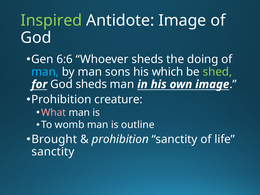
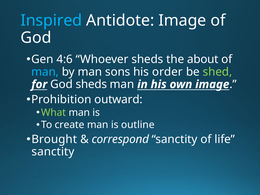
Inspired colour: light green -> light blue (51, 21)
6:6: 6:6 -> 4:6 (65, 59)
doing: doing -> about (203, 59)
which: which -> order (167, 72)
creature: creature -> outward (118, 100)
What colour: pink -> light green (54, 113)
womb: womb -> create (70, 125)
prohibition: prohibition -> correspond (120, 139)
